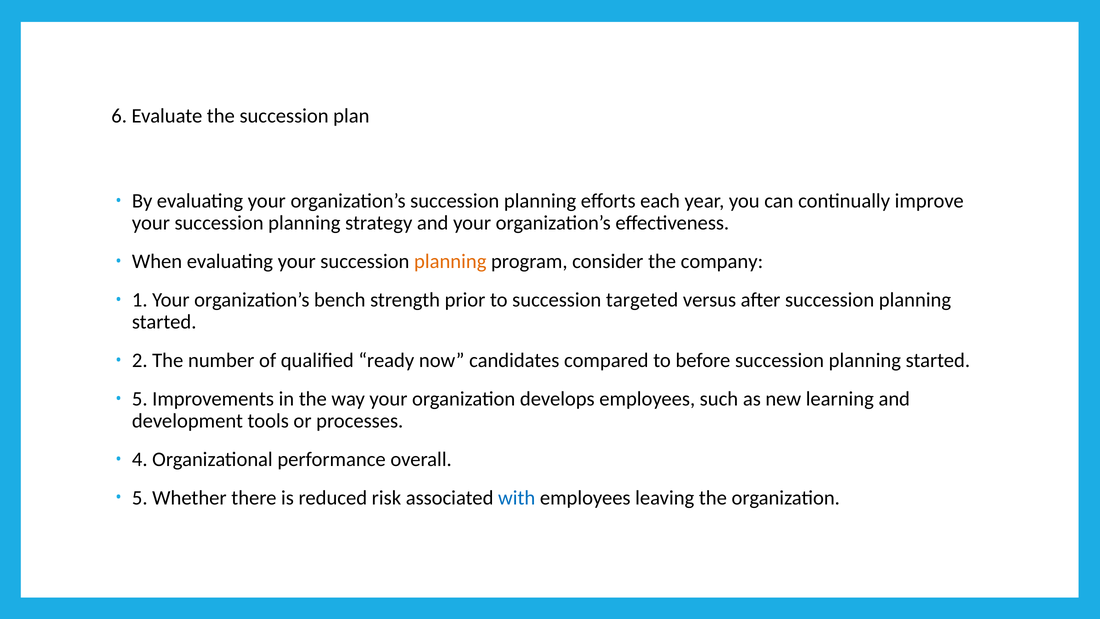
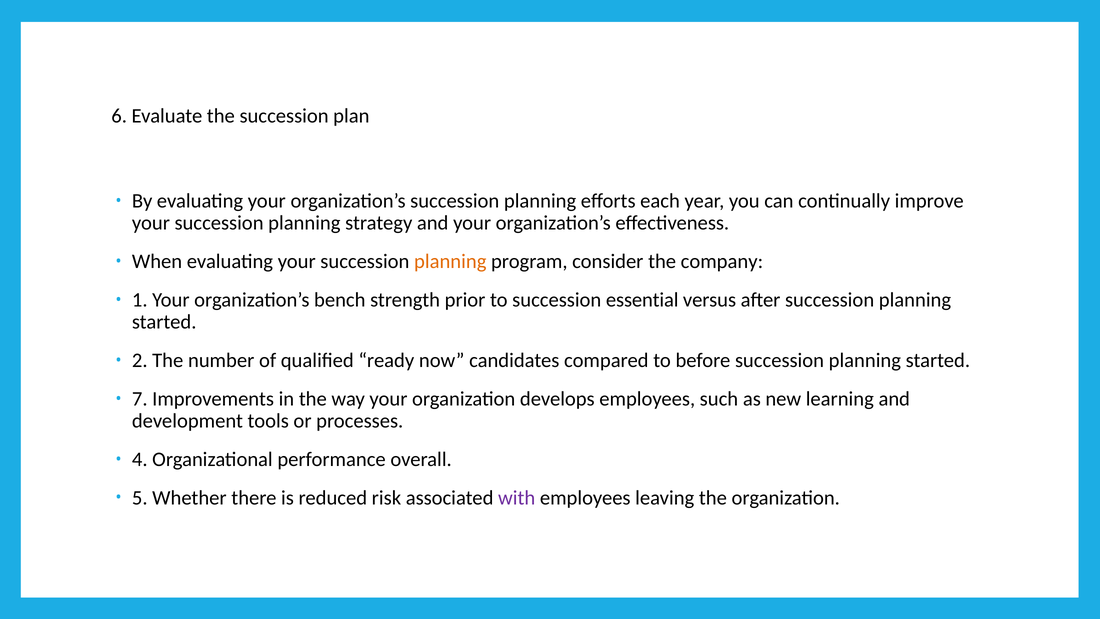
targeted: targeted -> essential (642, 300)
5: 5 -> 7 (140, 399)
with colour: blue -> purple (517, 498)
